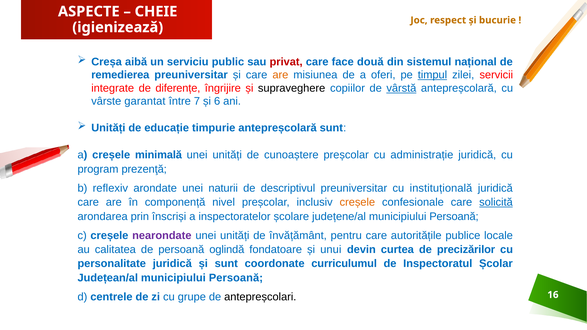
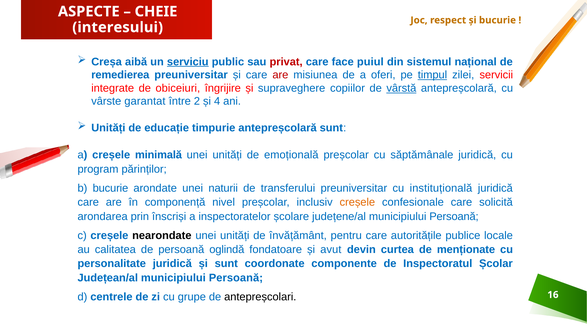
igienizează: igienizează -> interesului (118, 27)
serviciu underline: none -> present (188, 62)
două: două -> puiul (370, 62)
are colour: orange -> red (280, 75)
diferențe: diferențe -> obiceiuri (178, 88)
supraveghere colour: black -> blue (292, 88)
7: 7 -> 2 (197, 101)
6: 6 -> 4 (217, 101)
cunoaștere: cunoaștere -> emoțională (291, 155)
administrație: administrație -> săptămânale (422, 155)
prezenţă: prezenţă -> părinților (144, 169)
b reflexiv: reflexiv -> bucurie (110, 188)
descriptivul: descriptivul -> transferului (288, 188)
solicită underline: present -> none (496, 202)
nearondate colour: purple -> black (162, 236)
unui: unui -> avut (331, 250)
precizărilor: precizărilor -> menționate (466, 250)
curriculumul: curriculumul -> componente (344, 264)
